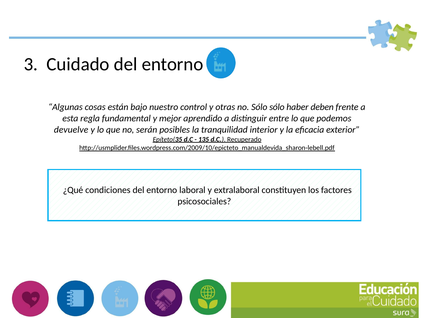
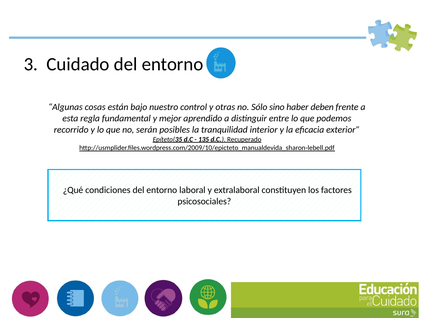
Sólo sólo: sólo -> sino (277, 107)
devuelve: devuelve -> recorrido (71, 130)
